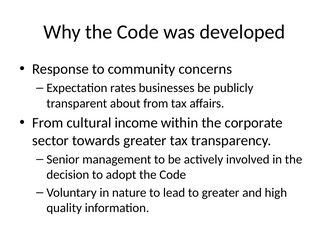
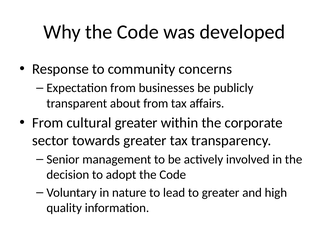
Expectation rates: rates -> from (123, 88)
cultural income: income -> greater (136, 123)
